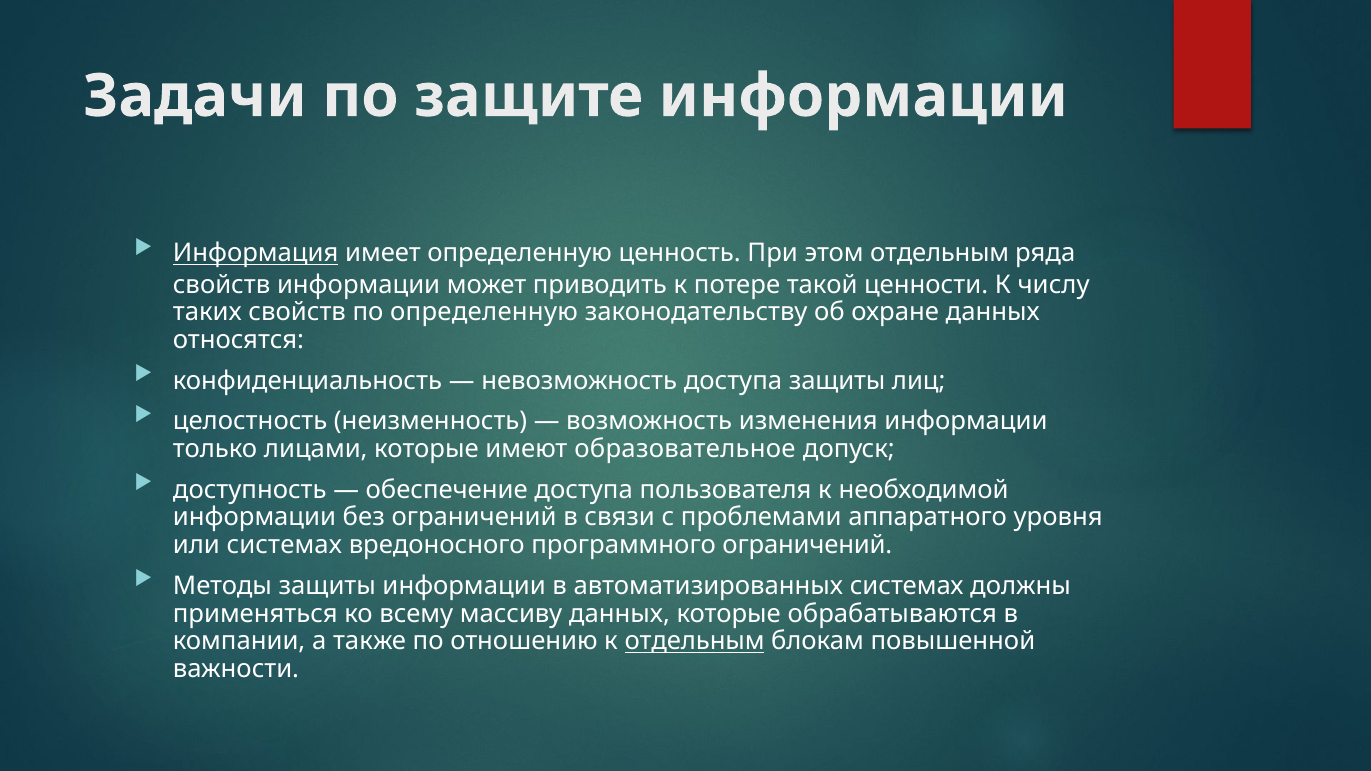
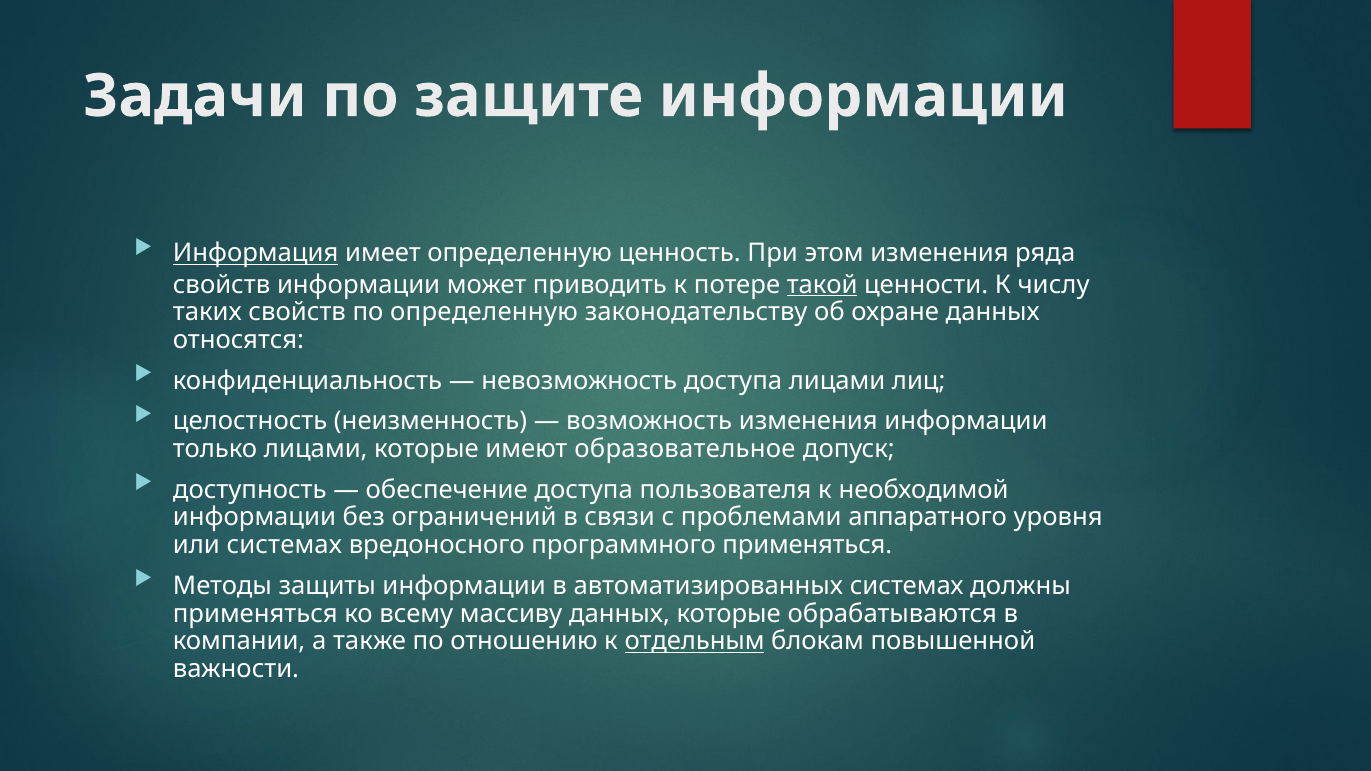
этом отдельным: отдельным -> изменения (940, 253)
такой underline: none -> present (822, 285)
доступа защиты: защиты -> лицами (837, 381)
программного ограничений: ограничений -> применяться (807, 545)
